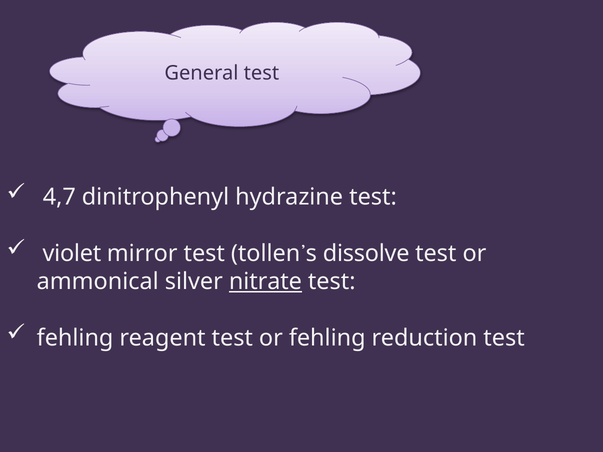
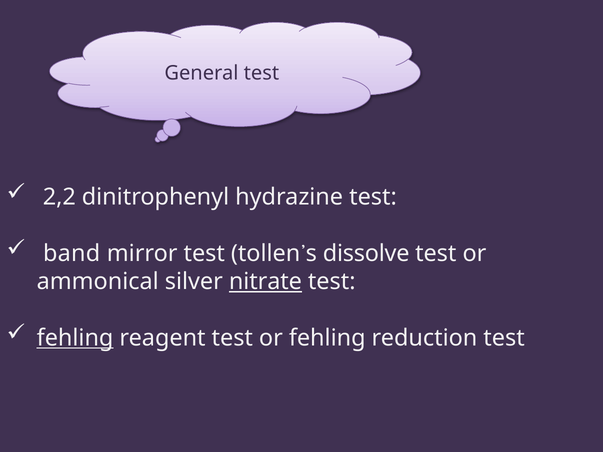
4,7: 4,7 -> 2,2 (59, 197)
violet: violet -> band (72, 254)
fehling underline: none -> present (75, 338)
